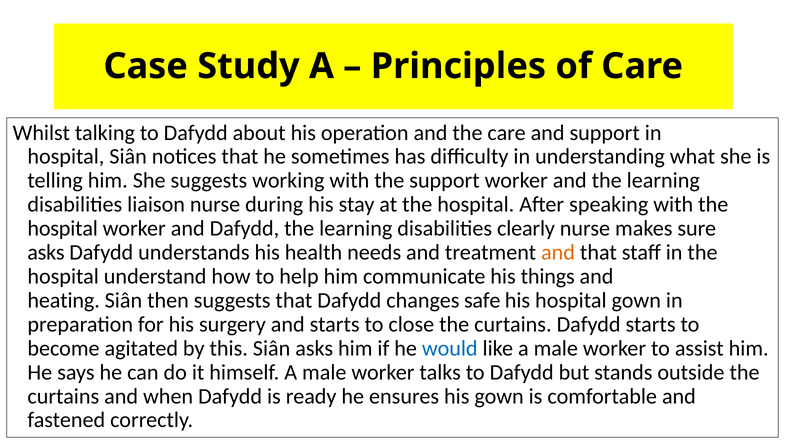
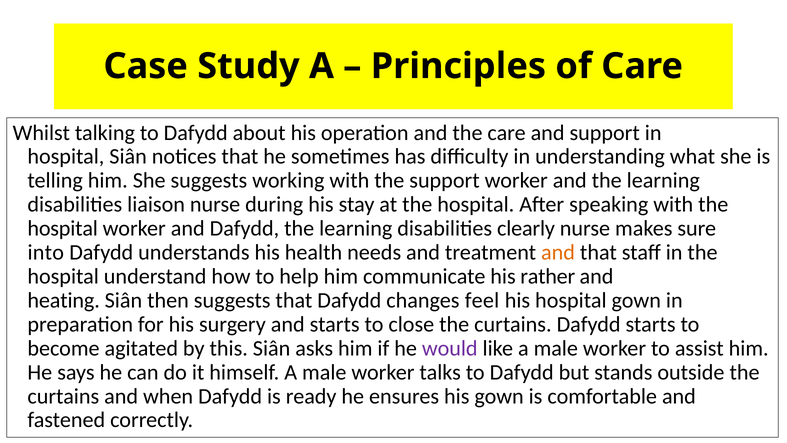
asks: asks -> into (46, 252)
things: things -> rather (548, 276)
safe: safe -> feel (482, 300)
would colour: blue -> purple (450, 348)
